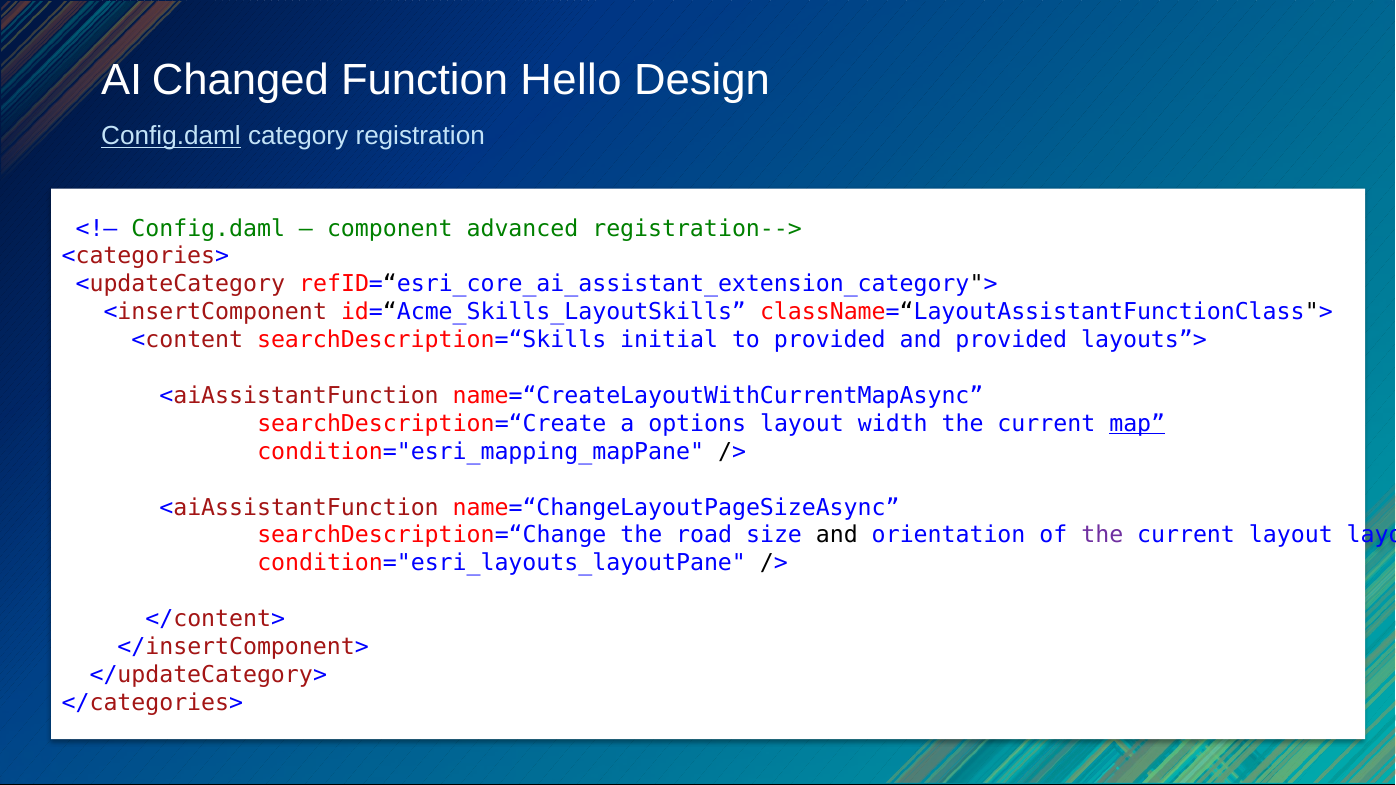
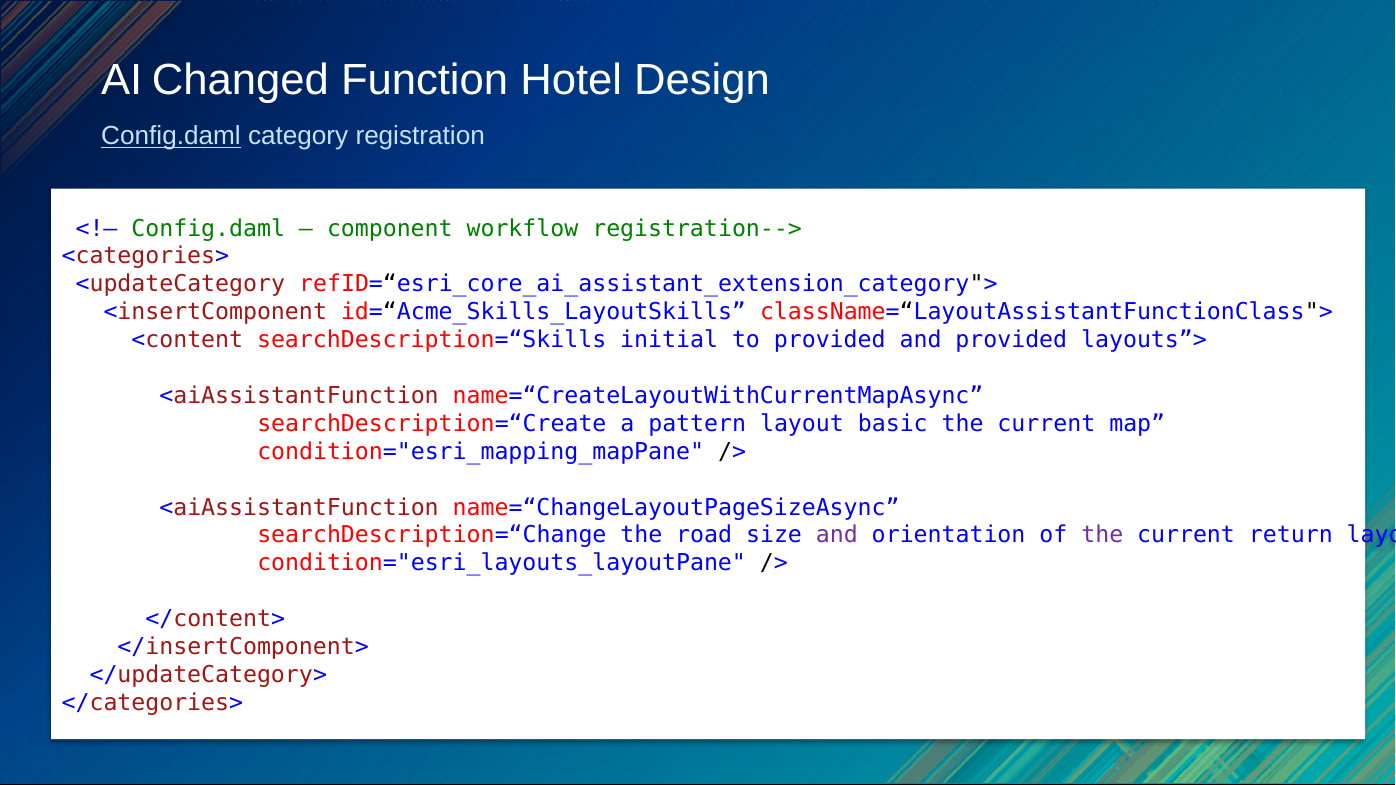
Hello: Hello -> Hotel (571, 80)
advanced: advanced -> workflow (522, 228)
options: options -> pattern (697, 424)
width: width -> basic (893, 424)
map underline: present -> none (1137, 424)
and colour: black -> purple (837, 535)
current layout: layout -> return (1291, 535)
